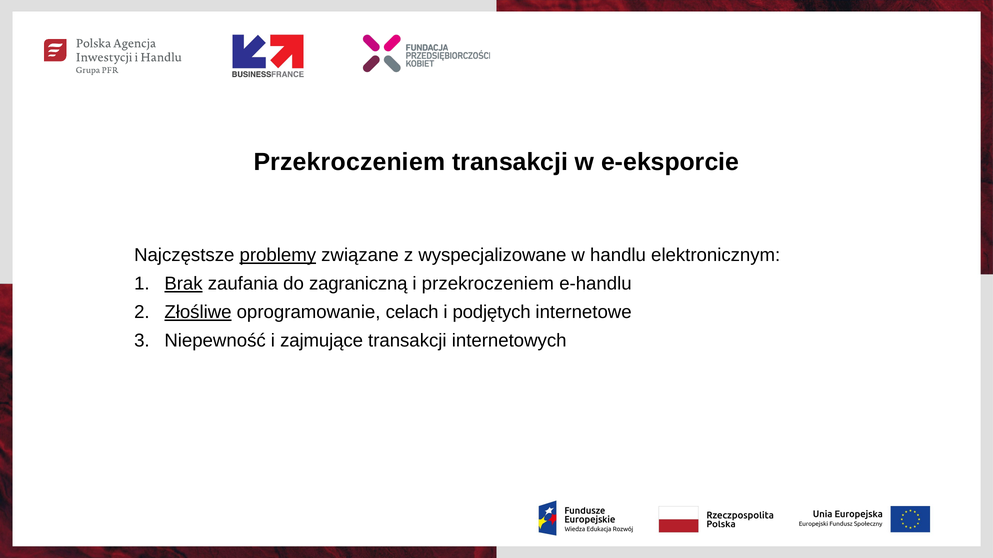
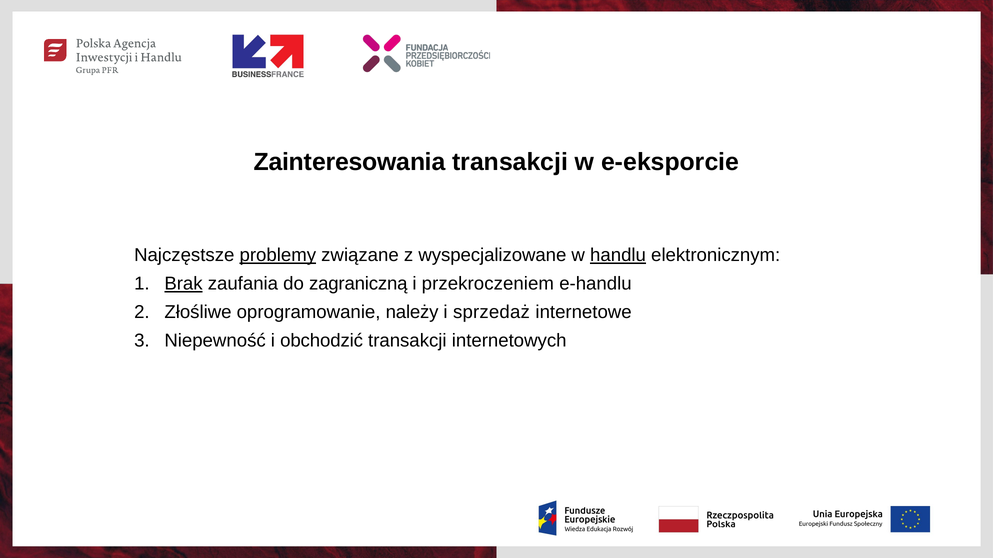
Przekroczeniem: Przekroczeniem -> Zainteresowania (350, 162)
handlu underline: none -> present (618, 255)
Złośliwe underline: present -> none (198, 313)
celach: celach -> należy (412, 313)
podjętych: podjętych -> sprzedaż (491, 313)
zajmujące: zajmujące -> obchodzić (322, 341)
